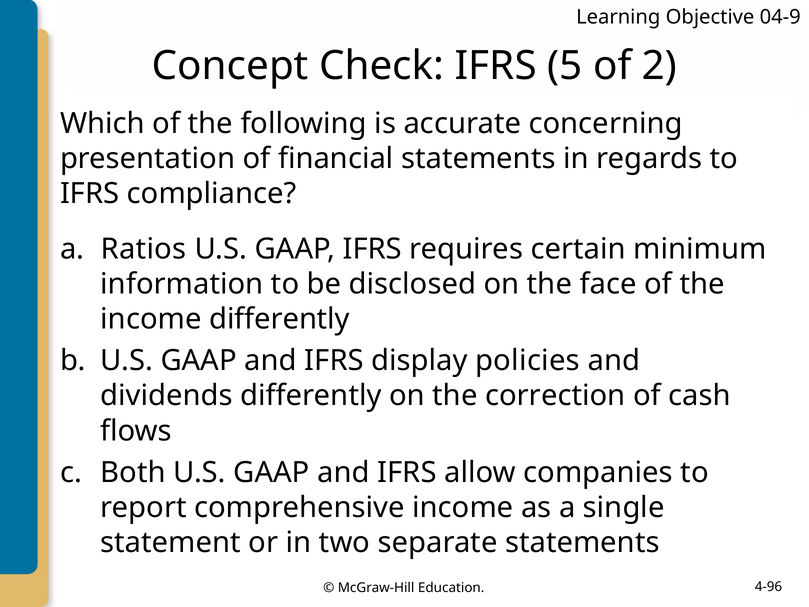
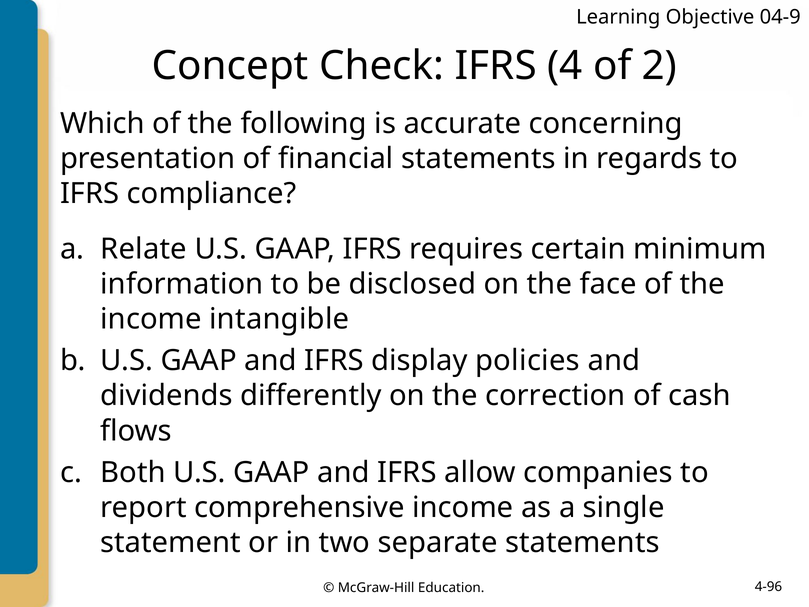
5: 5 -> 4 (565, 66)
Ratios: Ratios -> Relate (144, 249)
income differently: differently -> intangible (279, 319)
